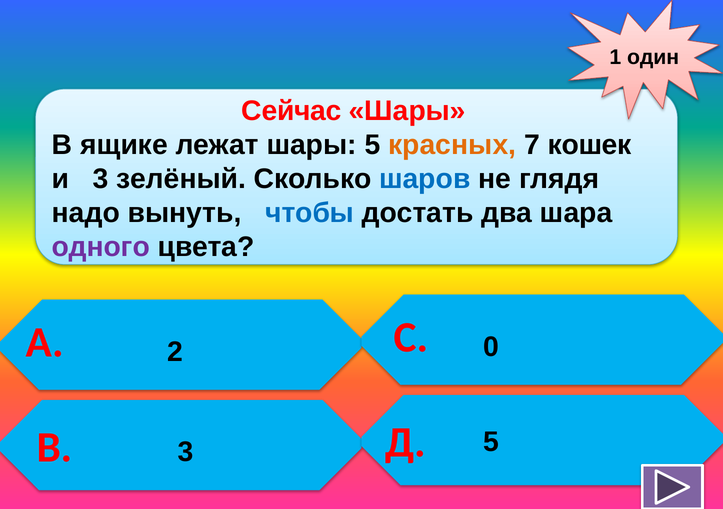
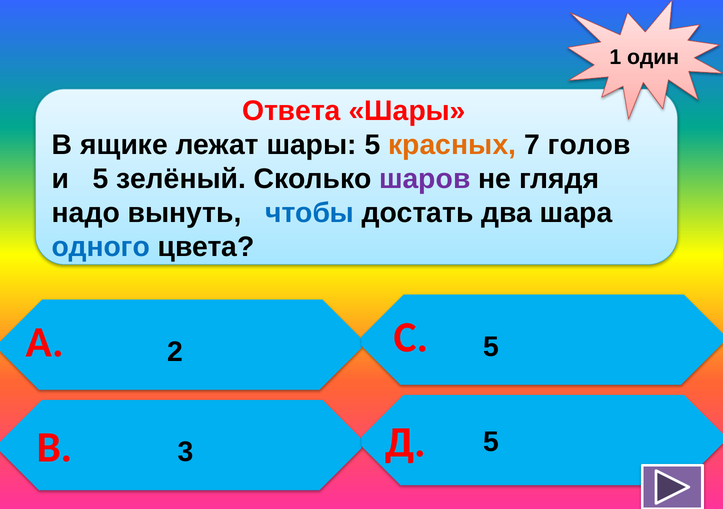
Сейчас: Сейчас -> Ответа (291, 111)
кошек: кошек -> голов (589, 145)
и 3: 3 -> 5 (101, 179)
шаров colour: blue -> purple (425, 179)
одного colour: purple -> blue (101, 247)
2 0: 0 -> 5 (491, 347)
